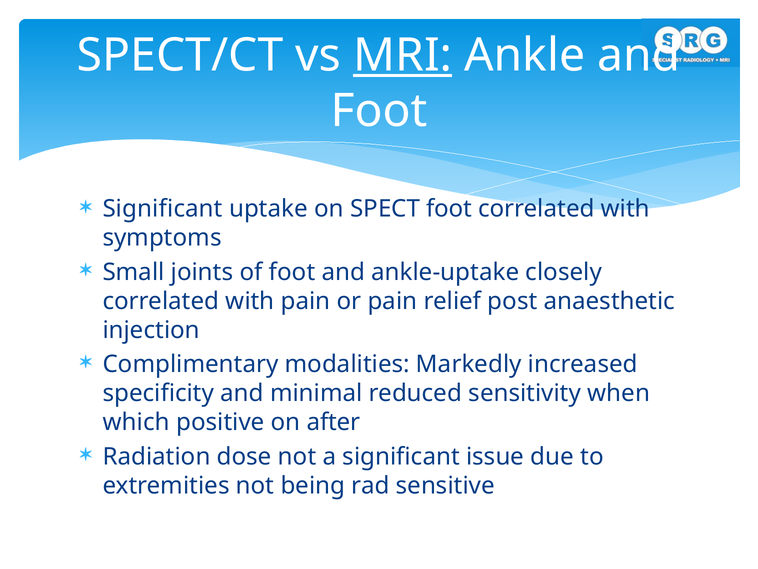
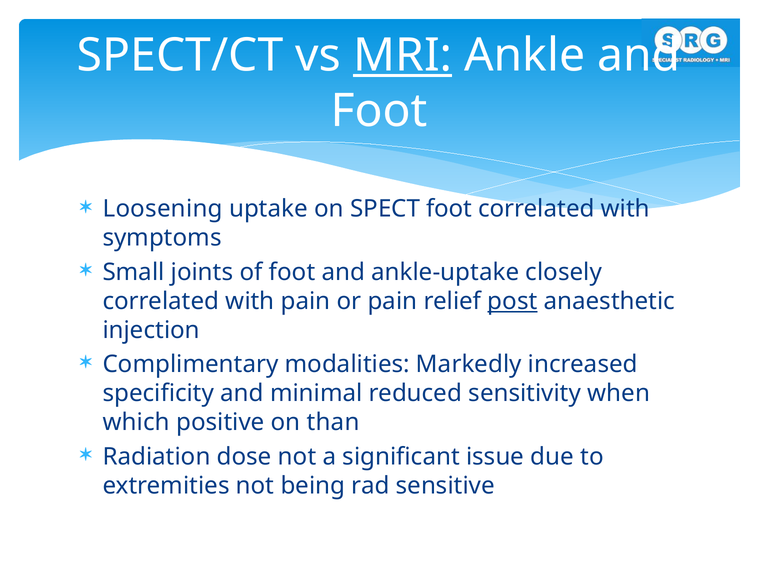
Significant: Significant -> Loosening (163, 209)
post underline: none -> present (512, 301)
after: after -> than (333, 422)
